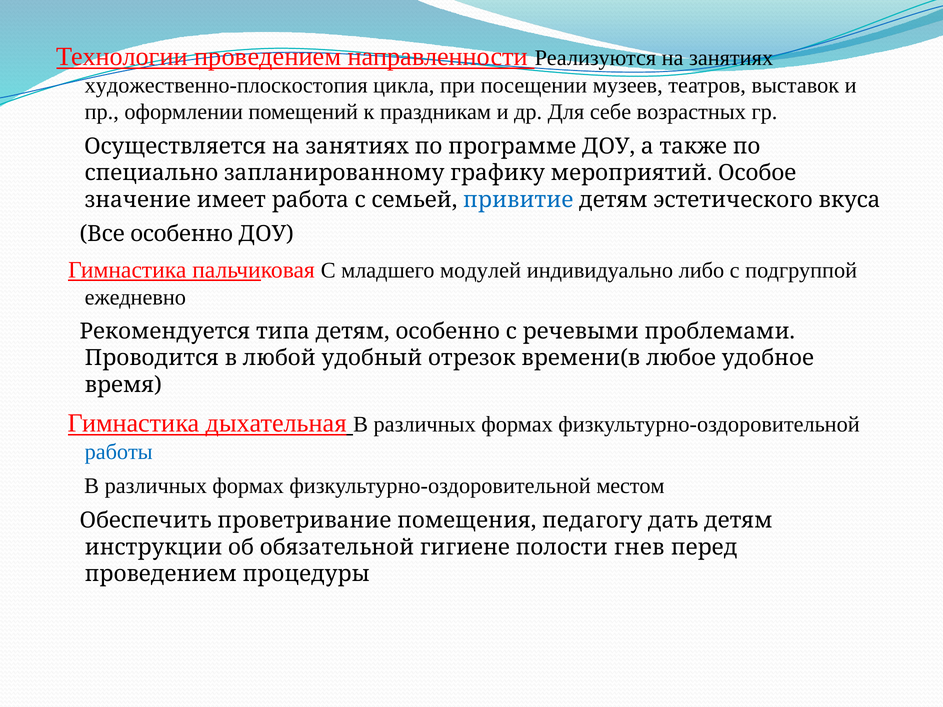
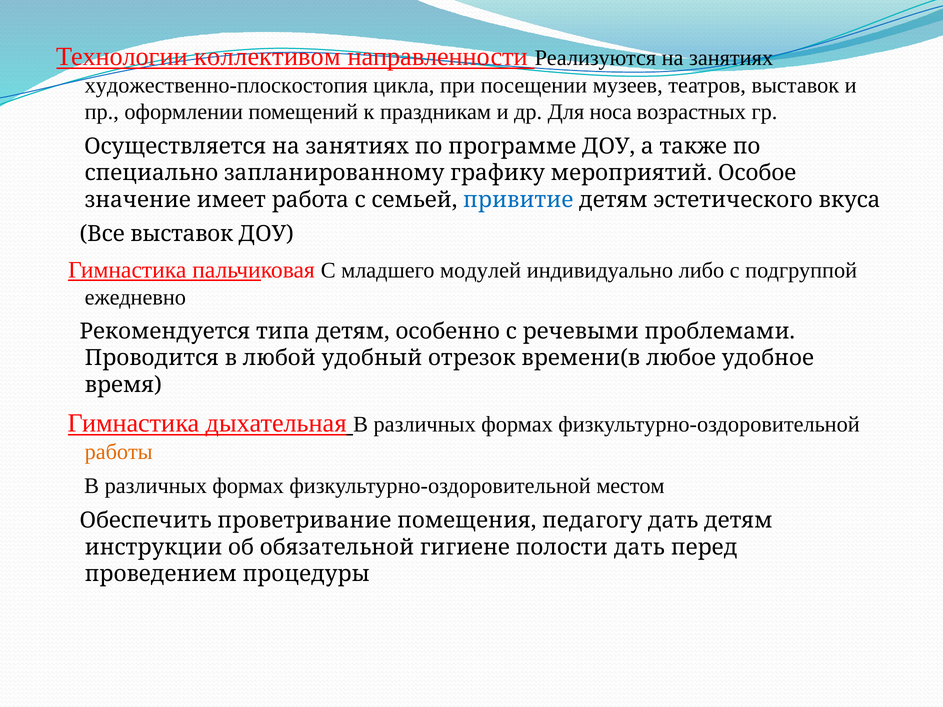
Технологии проведением: проведением -> коллективом (268, 57)
себе: себе -> носа (611, 112)
Все особенно: особенно -> выставок (182, 234)
работы colour: blue -> orange (119, 452)
полости гнев: гнев -> дать (639, 547)
